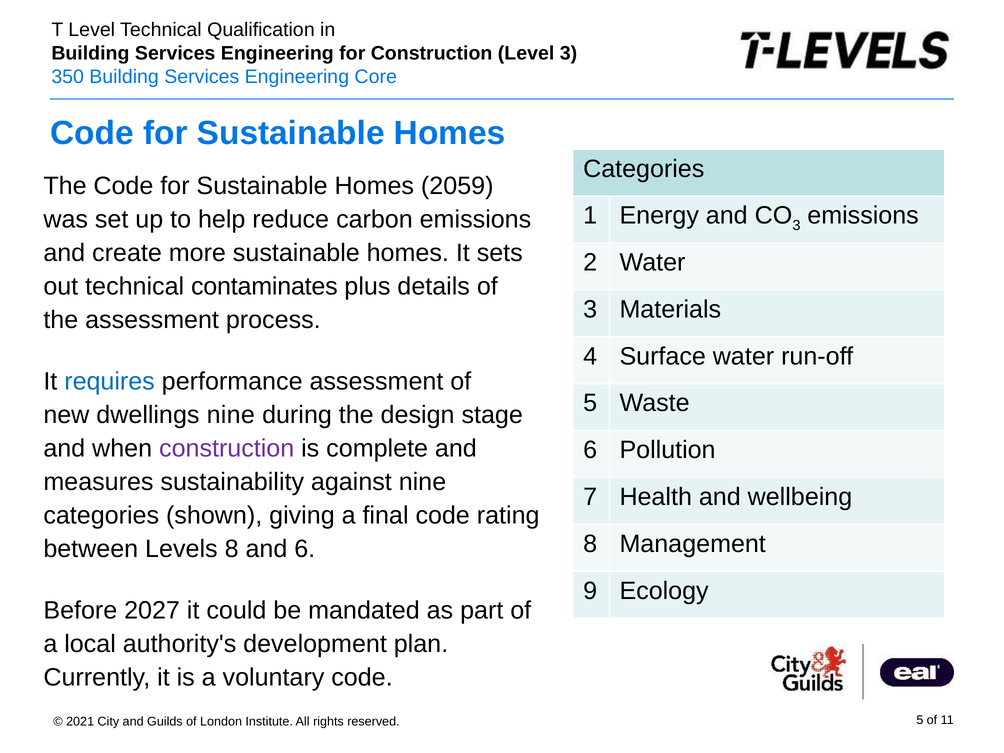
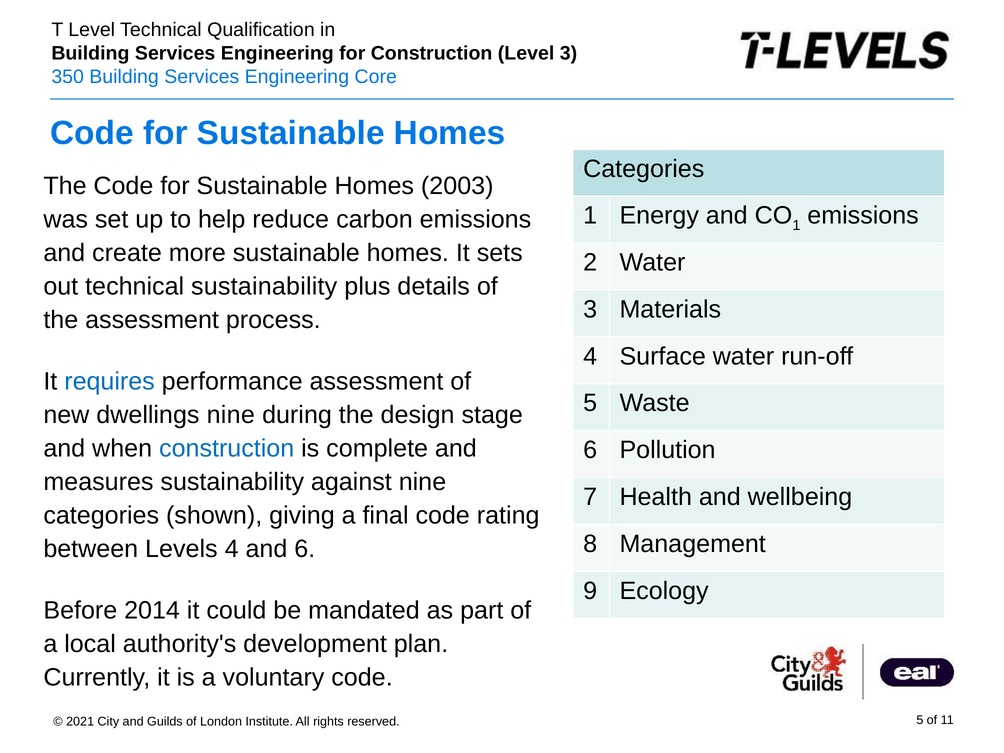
2059: 2059 -> 2003 (457, 186)
3: 3 -> 1 (796, 225)
technical contaminates: contaminates -> sustainability (264, 287)
construction colour: purple -> blue (227, 448)
Levels 8: 8 -> 4 (232, 549)
2027: 2027 -> 2014 (152, 610)
